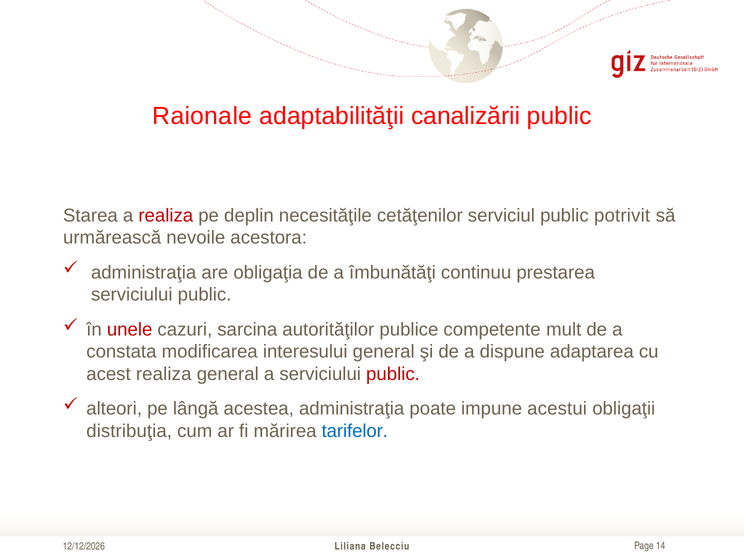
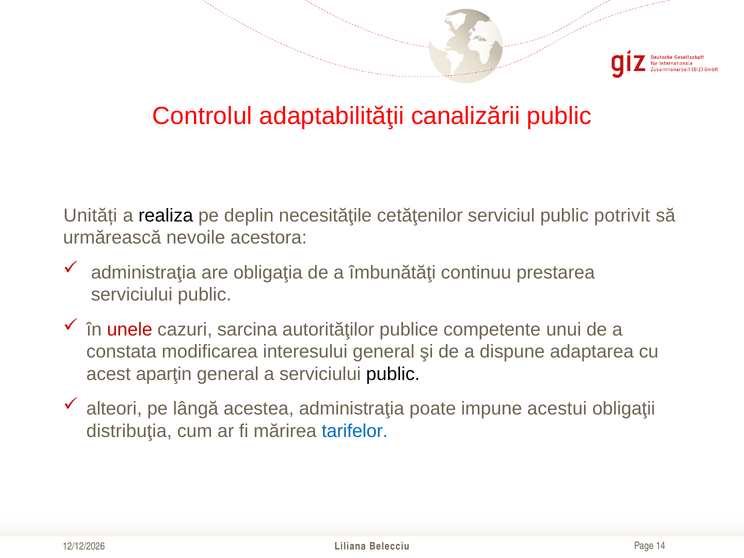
Raionale: Raionale -> Controlul (202, 116)
Starea: Starea -> Unități (90, 215)
realiza colour: red -> black (166, 215)
mult: mult -> unui (564, 329)
acest realiza: realiza -> aparţin (164, 374)
public colour: red -> black (393, 374)
